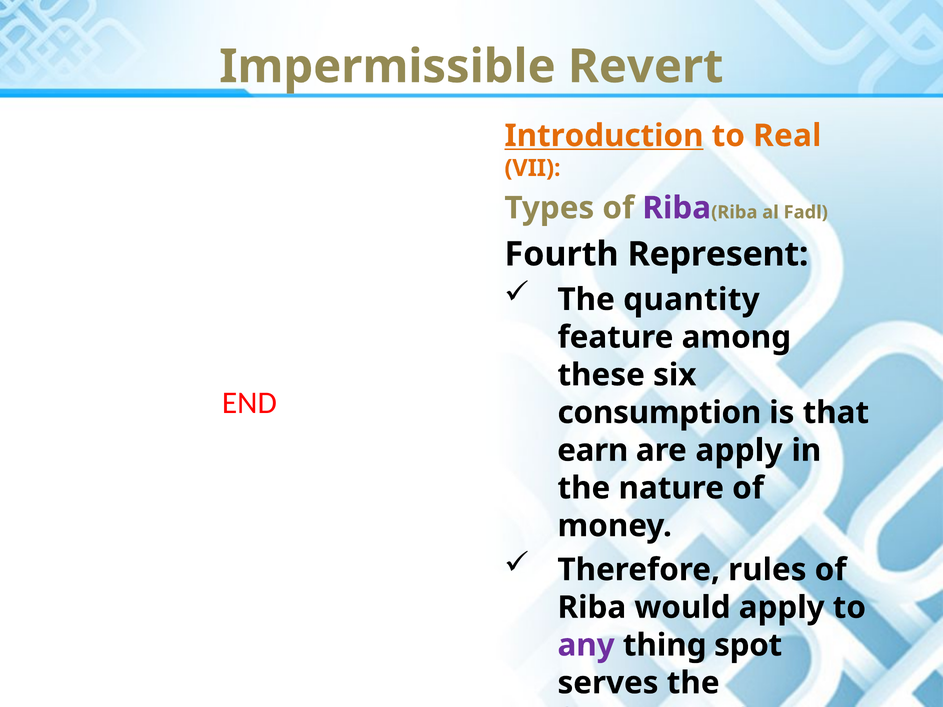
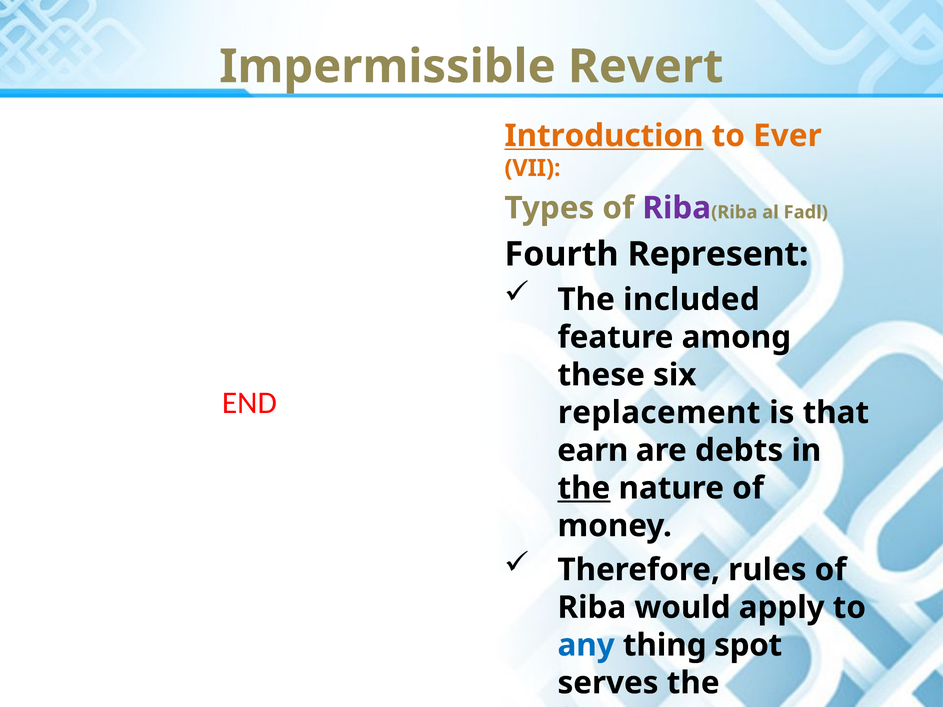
Real: Real -> Ever (787, 136)
quantity: quantity -> included (691, 300)
consumption: consumption -> replacement (659, 413)
are apply: apply -> debts (739, 451)
the underline: none -> present (584, 488)
any colour: purple -> blue (586, 645)
